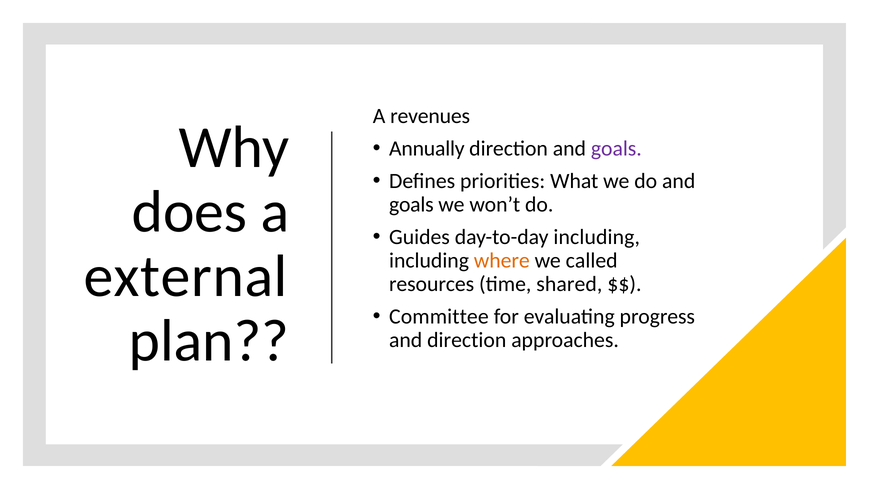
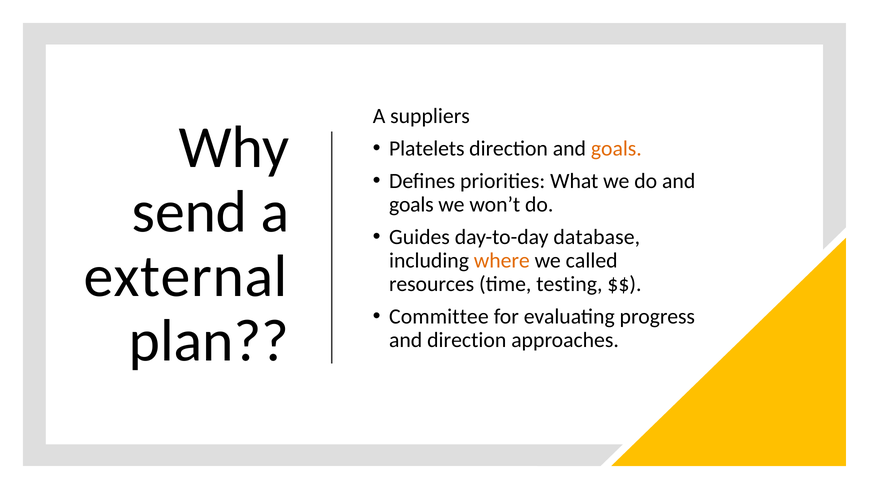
revenues: revenues -> suppliers (430, 116)
Annually: Annually -> Platelets (427, 149)
goals colour: purple -> orange (616, 149)
does: does -> send (190, 212)
day-to-day including: including -> database (597, 237)
shared: shared -> testing (569, 284)
